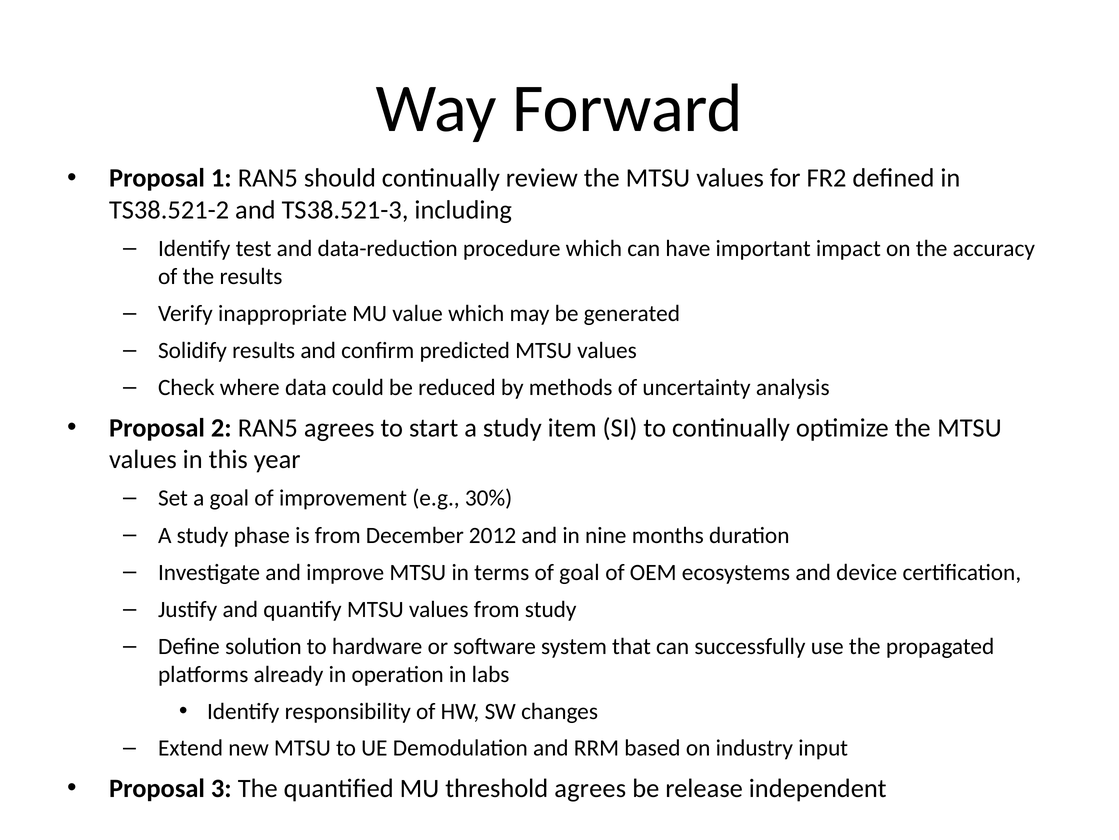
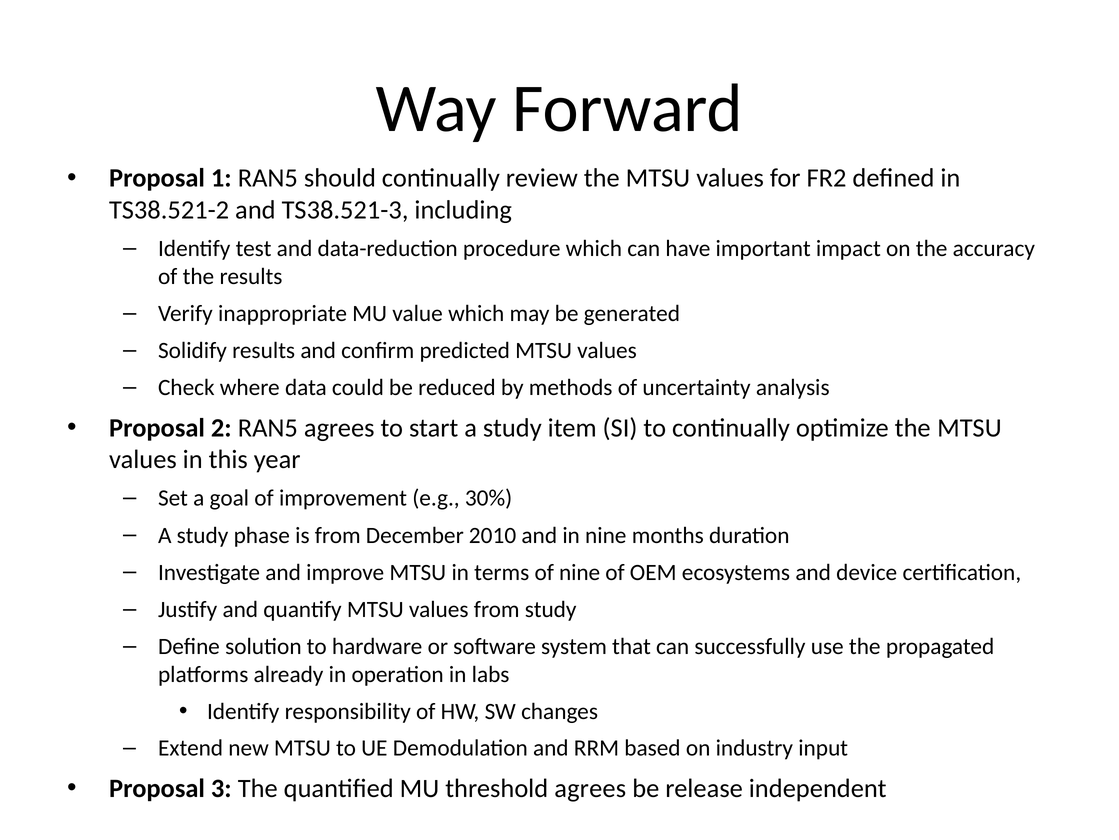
2012: 2012 -> 2010 (493, 535)
of goal: goal -> nine (580, 572)
